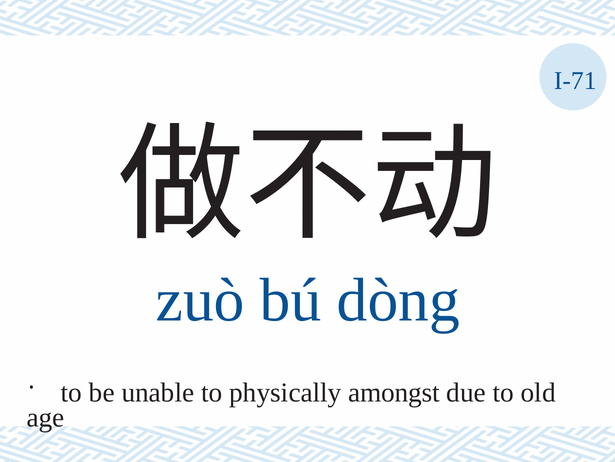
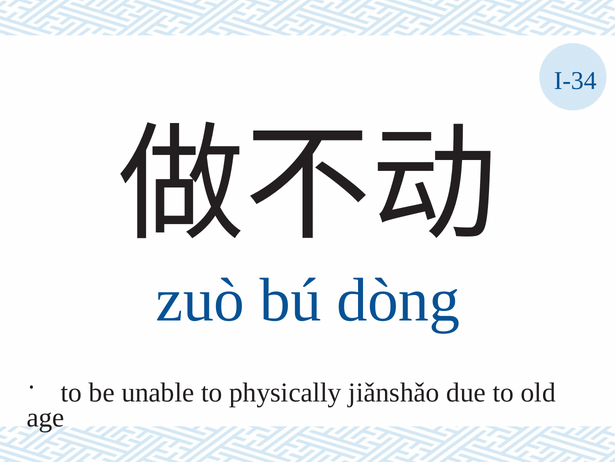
I-71: I-71 -> I-34 (575, 81)
amongst: amongst -> jiǎnshǎo (394, 392)
